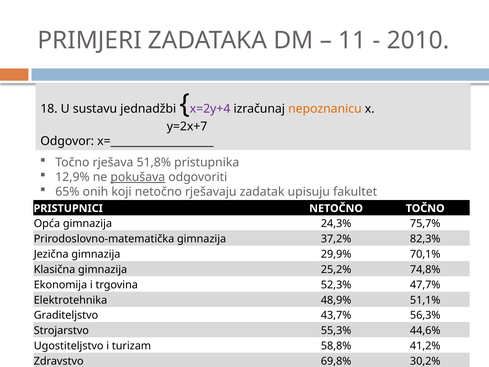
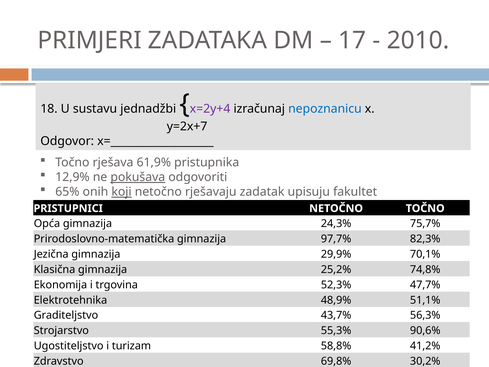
11: 11 -> 17 (352, 40)
nepoznanicu colour: orange -> blue (325, 109)
51,8%: 51,8% -> 61,9% (154, 162)
koji underline: none -> present (122, 192)
37,2%: 37,2% -> 97,7% (336, 239)
44,6%: 44,6% -> 90,6% (425, 330)
